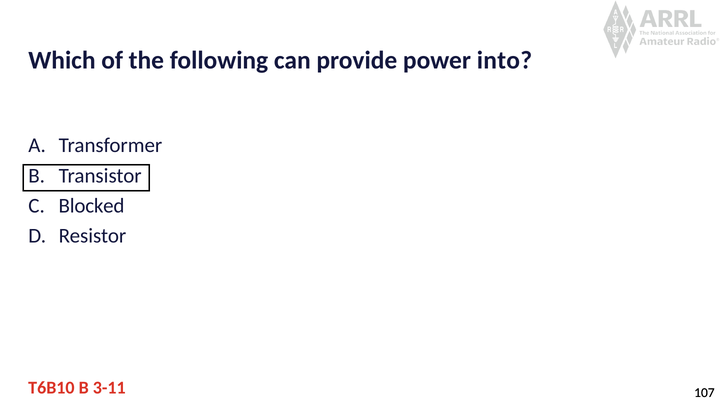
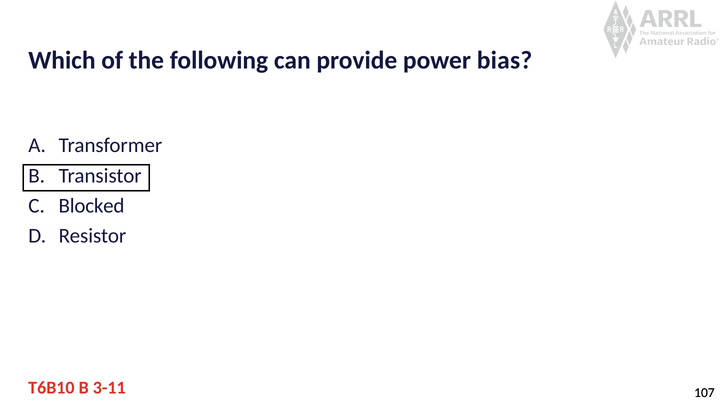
into: into -> bias (504, 61)
